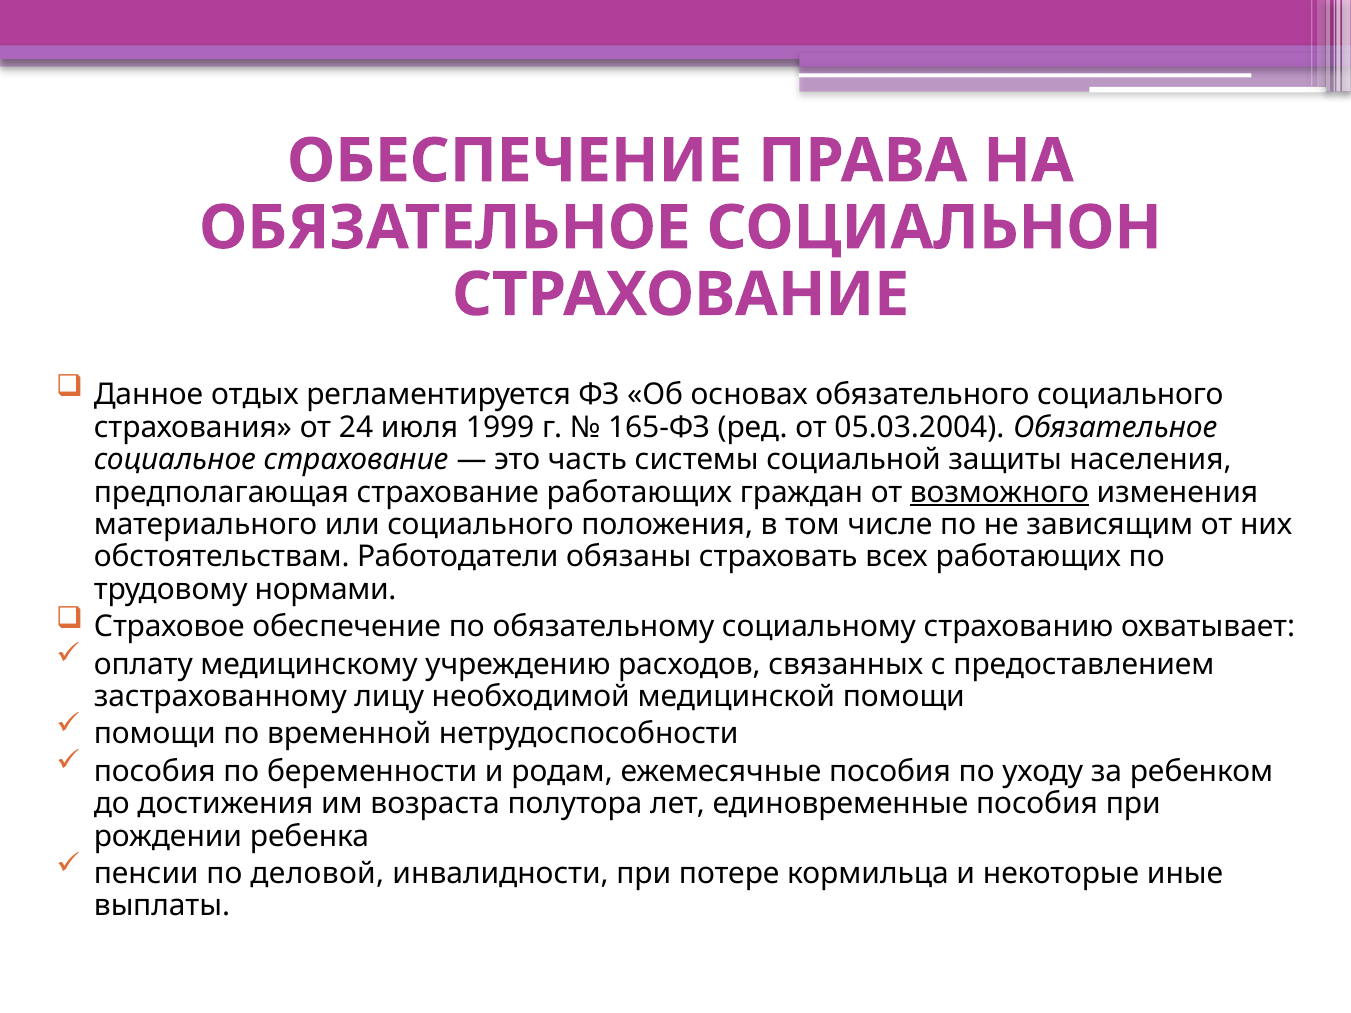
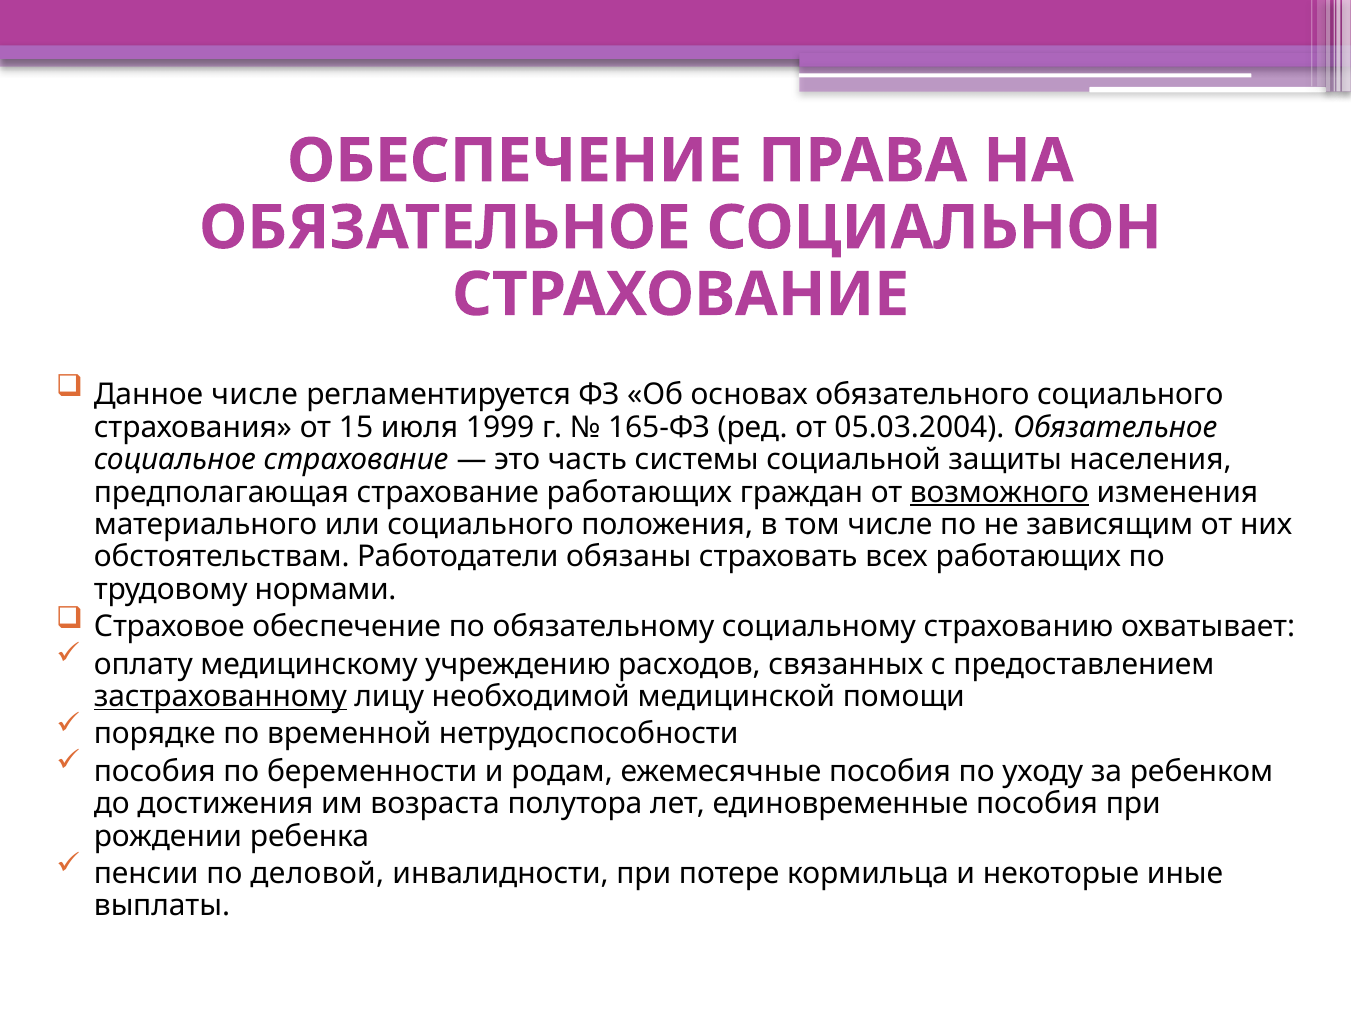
Данное отдых: отдых -> числе (255, 395)
24: 24 -> 15 (356, 427)
застрахованному underline: none -> present (220, 697)
помощи: помощи -> порядке (155, 734)
